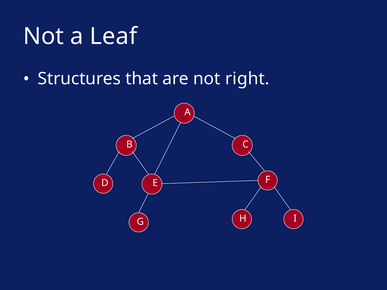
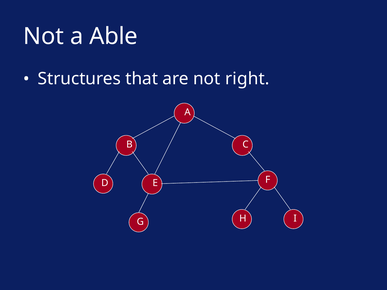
Leaf: Leaf -> Able (114, 36)
